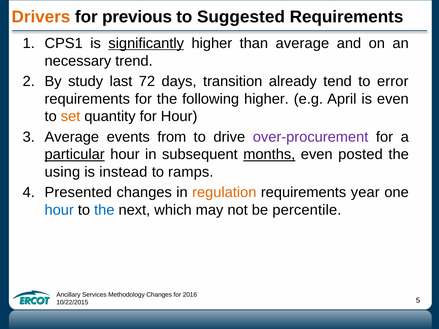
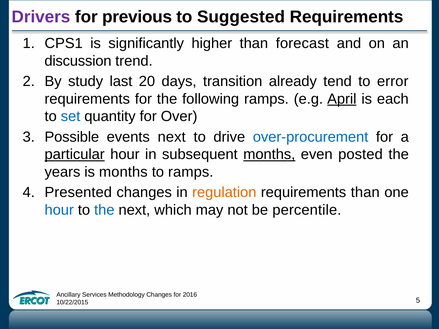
Drivers colour: orange -> purple (41, 17)
significantly underline: present -> none (146, 43)
than average: average -> forecast (302, 43)
necessary: necessary -> discussion (78, 61)
72: 72 -> 20 (147, 81)
following higher: higher -> ramps (266, 99)
April underline: none -> present (342, 99)
is even: even -> each (393, 99)
set colour: orange -> blue (71, 117)
for Hour: Hour -> Over (179, 117)
Average: Average -> Possible (72, 137)
events from: from -> next (172, 137)
over-procurement colour: purple -> blue (311, 137)
using: using -> years (62, 172)
is instead: instead -> months (123, 172)
requirements year: year -> than (365, 193)
